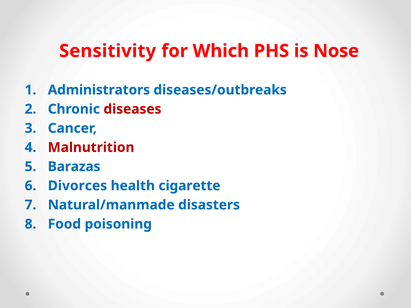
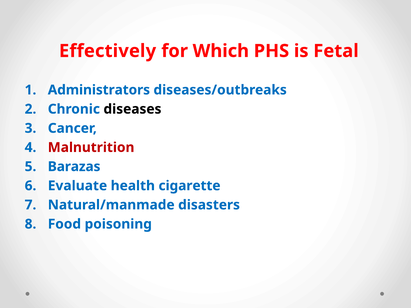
Sensitivity: Sensitivity -> Effectively (108, 51)
Nose: Nose -> Fetal (336, 51)
diseases colour: red -> black (132, 109)
Divorces: Divorces -> Evaluate (77, 186)
